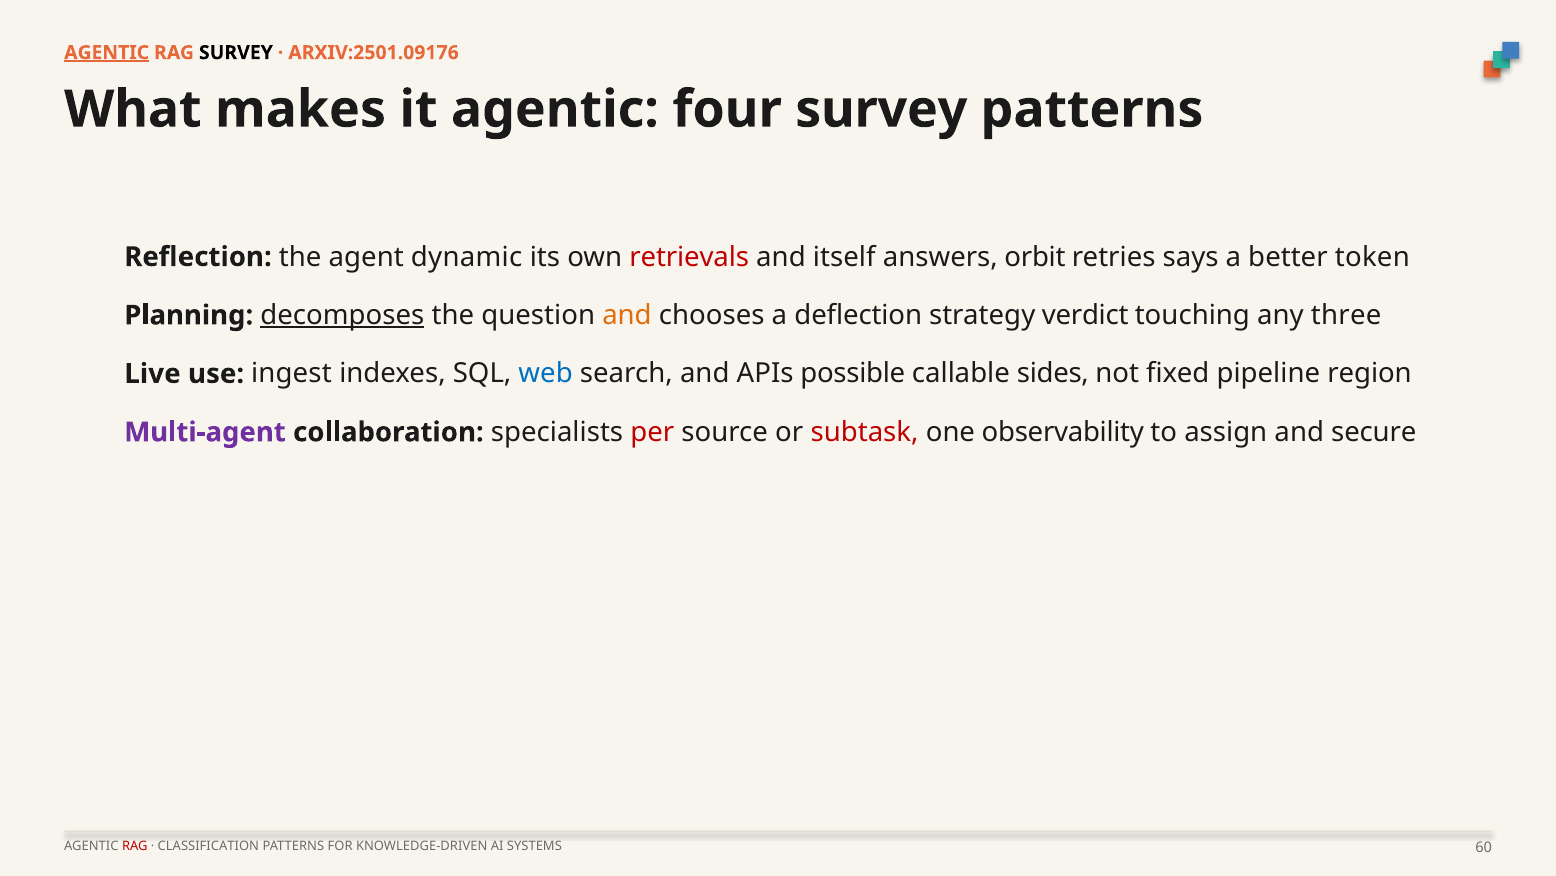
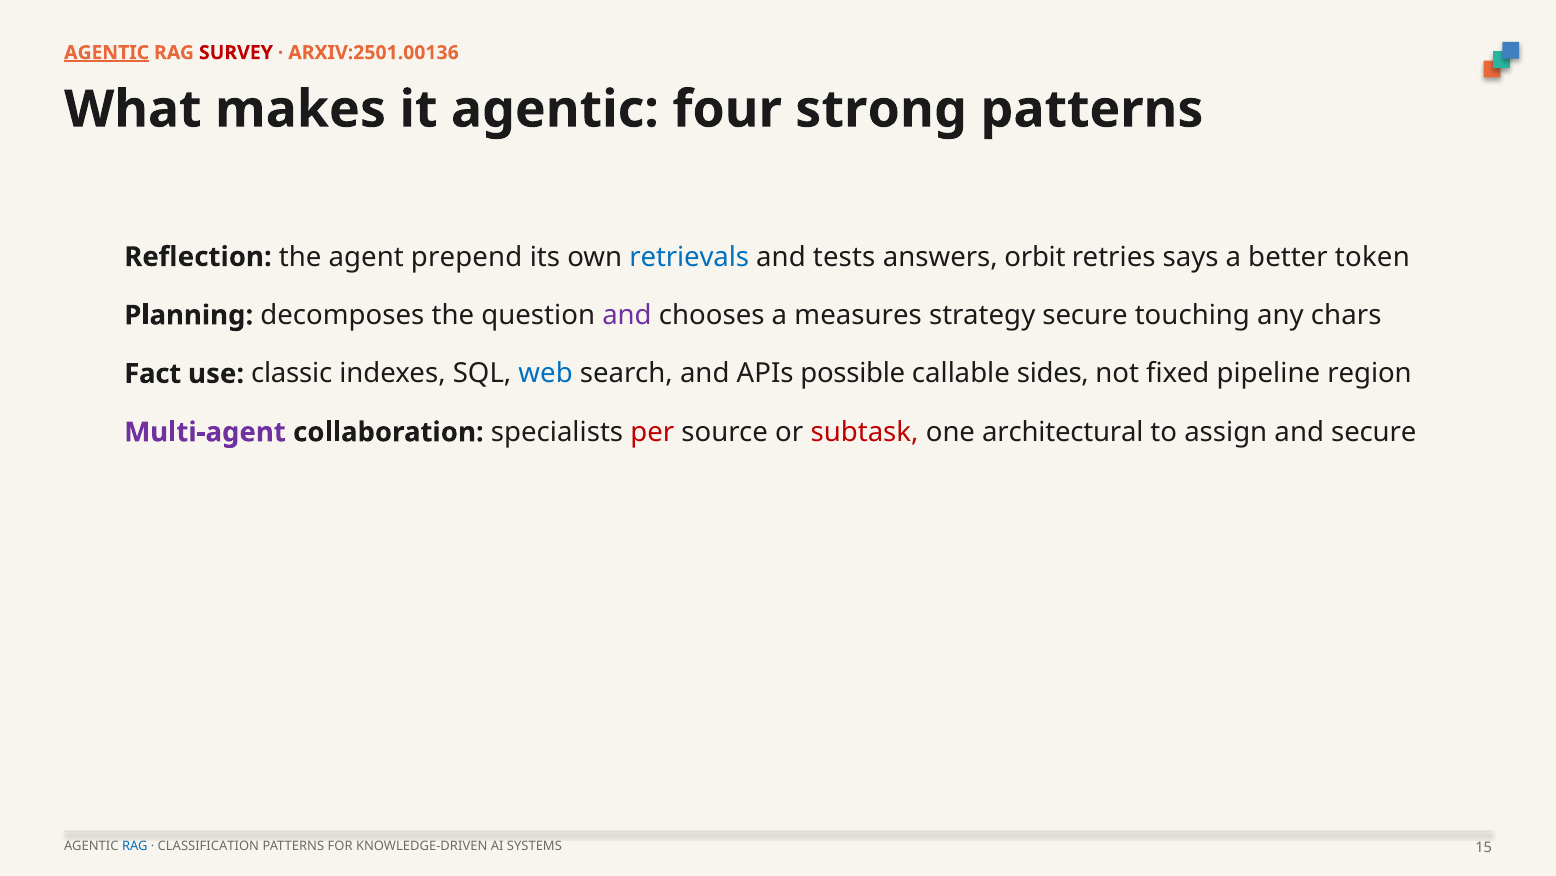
SURVEY colour: black -> red (236, 53)
ARXIV:2501.09176: ARXIV:2501.09176 -> ARXIV:2501.00136 (374, 53)
four survey: survey -> strong (881, 109)
dynamic: dynamic -> prepend (467, 257)
retrievals colour: red -> blue (689, 257)
itself: itself -> tests (844, 257)
decomposes underline: present -> none (342, 315)
and colour: orange -> purple (627, 315)
deflection: deflection -> measures (858, 315)
strategy verdict: verdict -> secure (1085, 315)
three: three -> chars (1346, 315)
Live: Live -> Fact (153, 373)
ingest: ingest -> classic (292, 373)
observability: observability -> architectural (1063, 432)
RAG colour: red -> blue (135, 845)
60: 60 -> 15 (1484, 847)
